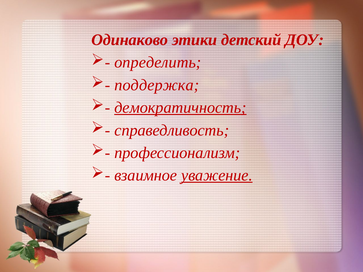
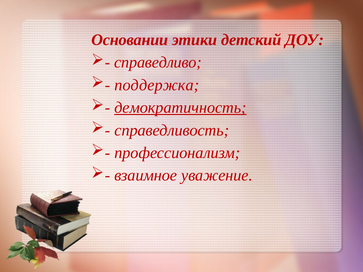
Одинаково: Одинаково -> Основании (130, 40)
определить: определить -> справедливо (158, 62)
уважение underline: present -> none (217, 176)
